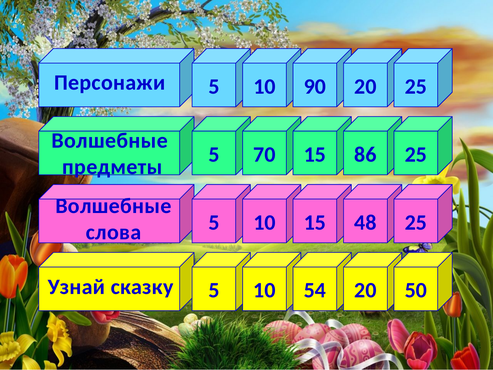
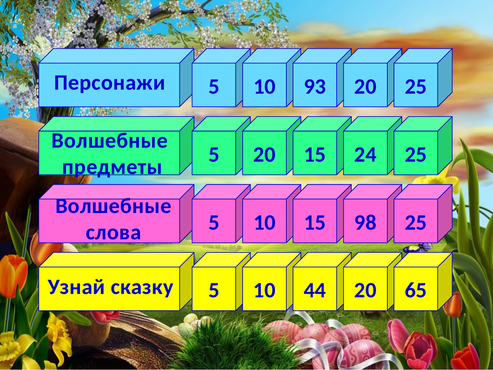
90: 90 -> 93 (315, 86)
5 70: 70 -> 20 (264, 154)
86: 86 -> 24 (365, 154)
48: 48 -> 98 (365, 222)
54: 54 -> 44 (315, 290)
50: 50 -> 65 (416, 290)
